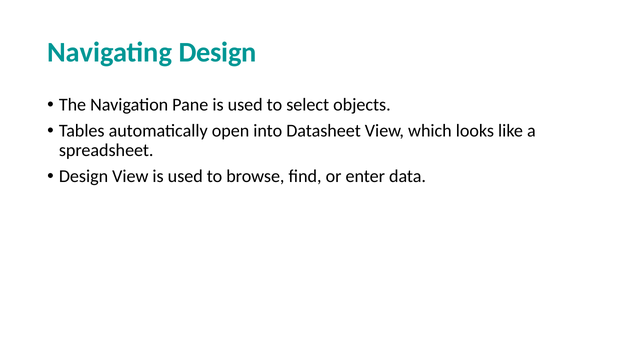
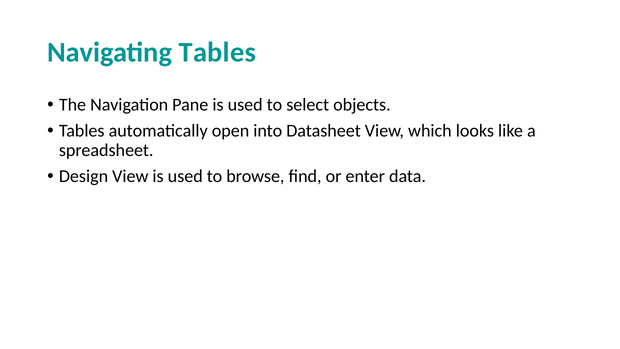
Navigating Design: Design -> Tables (217, 52)
